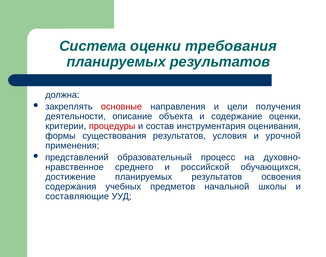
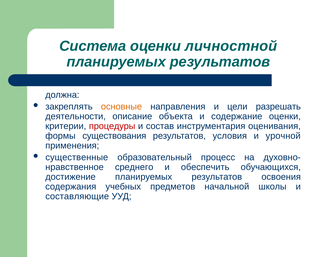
требования: требования -> личностной (231, 46)
основные colour: red -> orange (121, 106)
получения: получения -> разрешать (278, 106)
представлений: представлений -> существенные (77, 157)
российской: российской -> обеспечить (205, 167)
